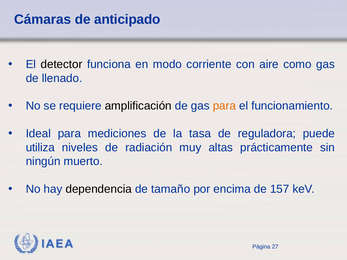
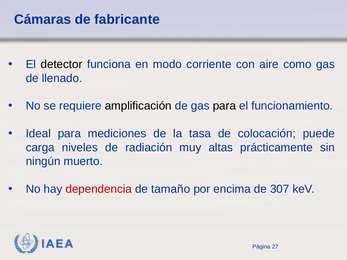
anticipado: anticipado -> fabricante (127, 19)
para colour: orange -> black (224, 106)
reguladora: reguladora -> colocación (267, 134)
utiliza: utiliza -> carga (40, 148)
dependencia colour: black -> red (99, 189)
157: 157 -> 307 (280, 189)
